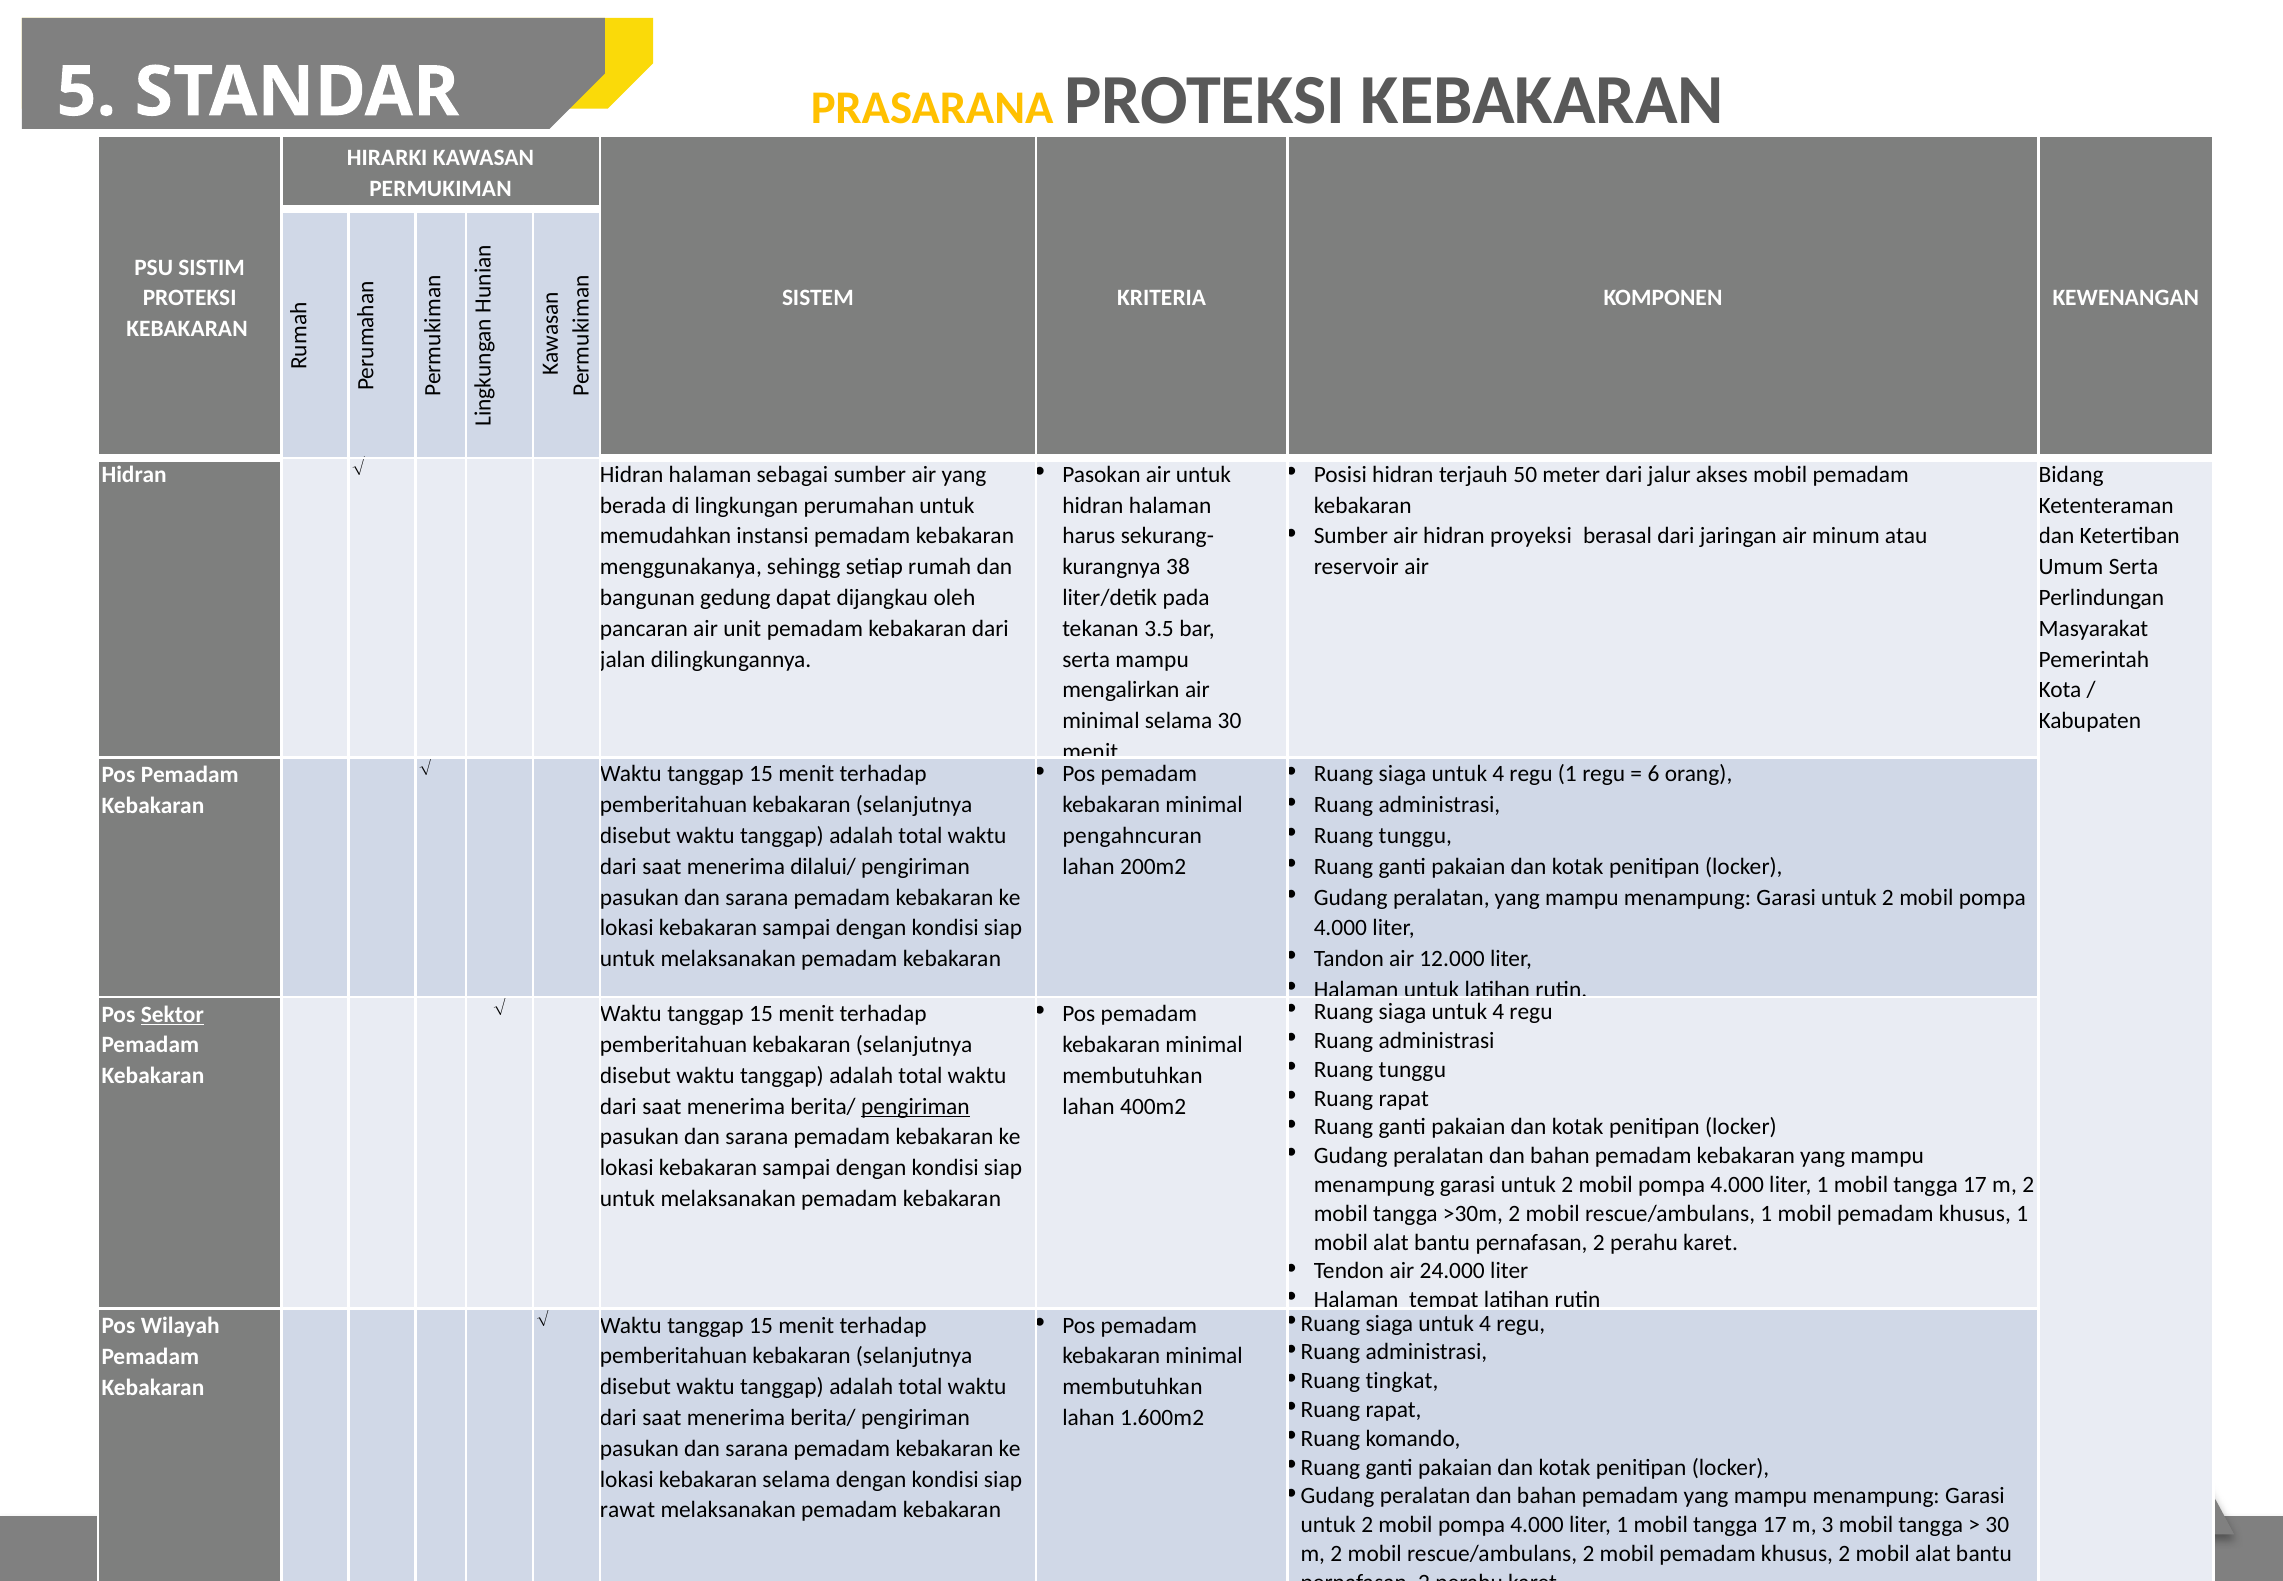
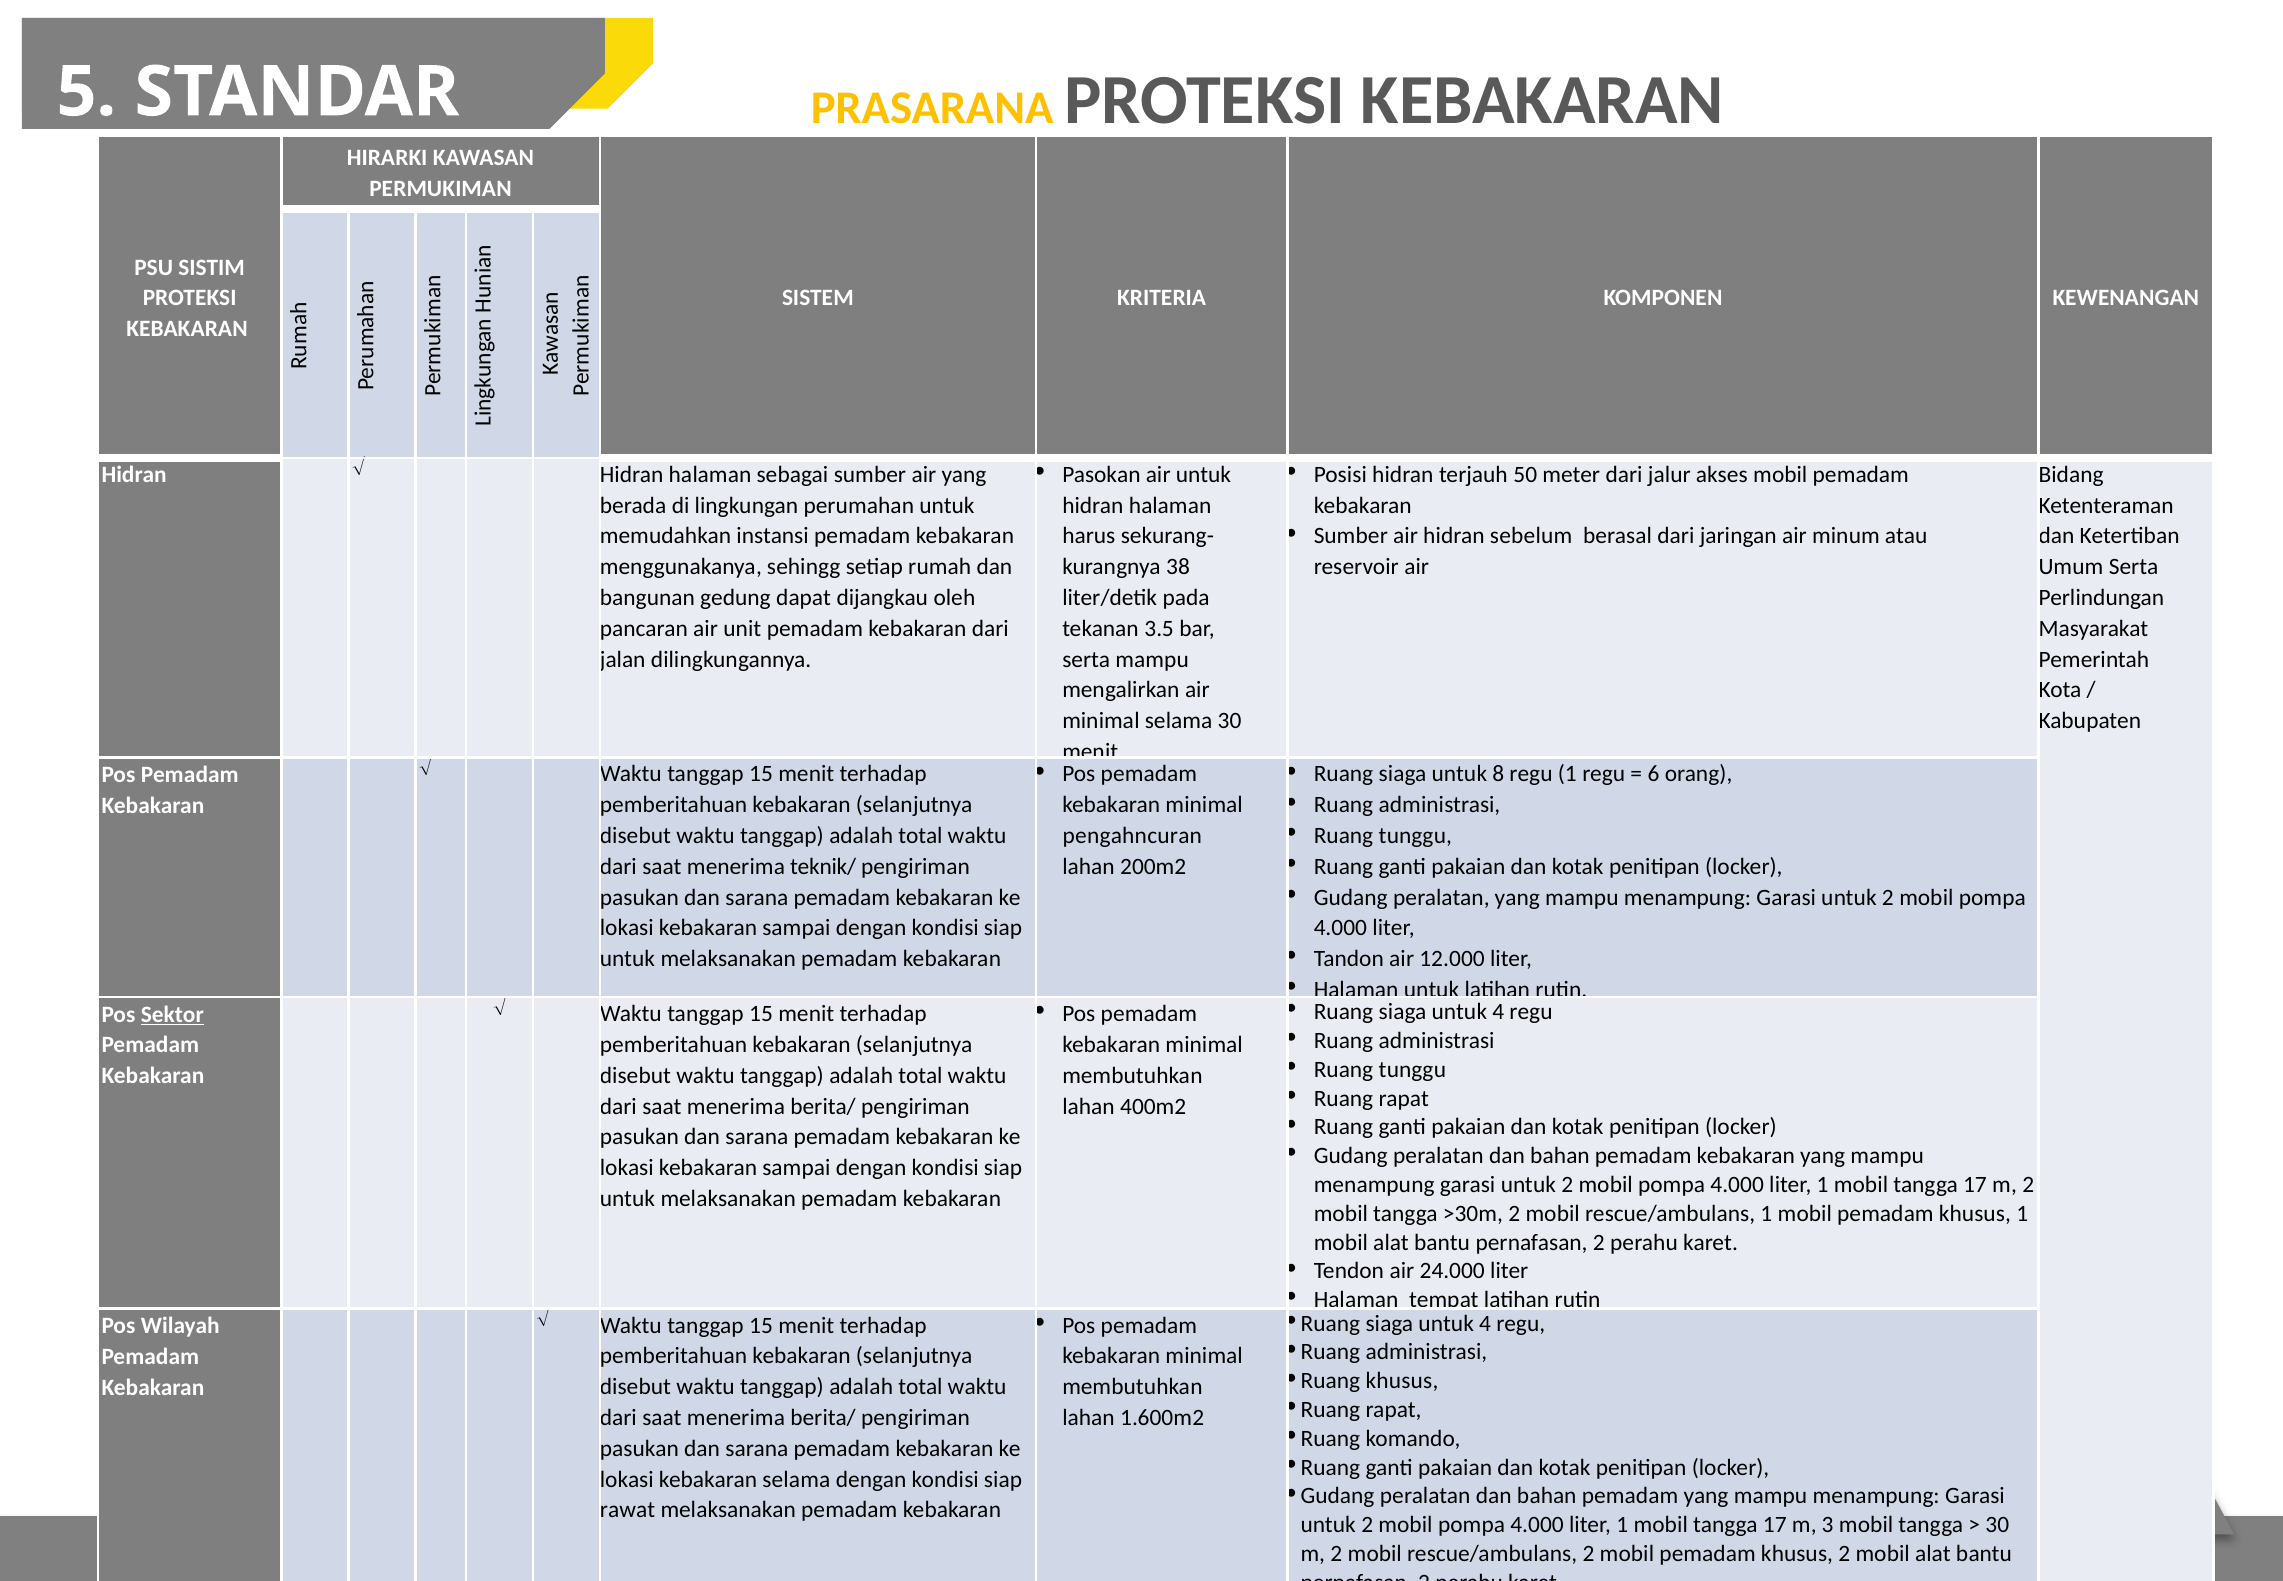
proyeksi: proyeksi -> sebelum (1531, 536)
4: 4 -> 8 (1498, 774)
dilalui/: dilalui/ -> teknik/ (823, 866)
pengiriman underline: present -> none (915, 1106)
tingkat: tingkat -> khusus (1402, 1381)
